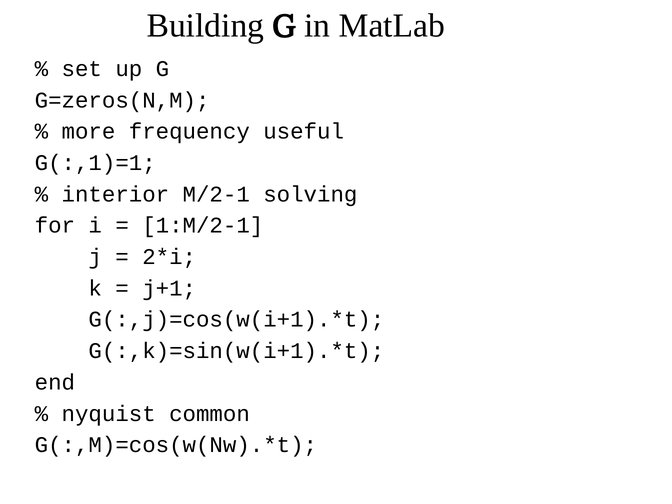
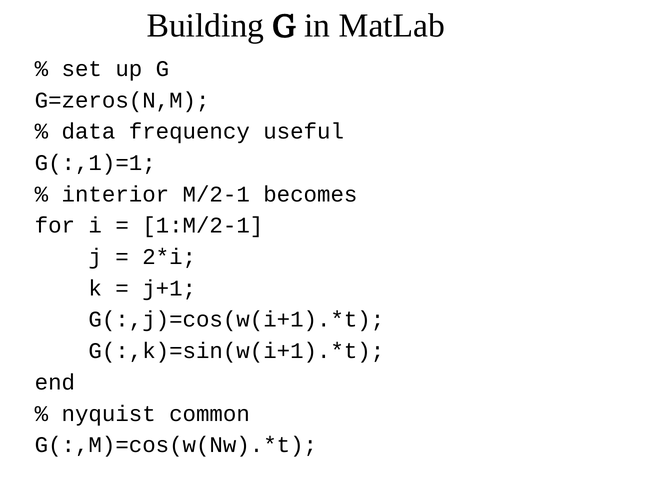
more: more -> data (88, 131)
solving: solving -> becomes (310, 194)
